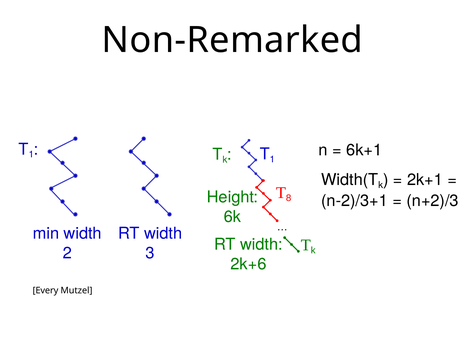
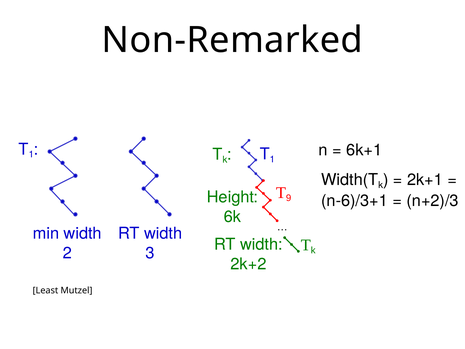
8: 8 -> 9 (289, 198)
n-2)/3+1: n-2)/3+1 -> n-6)/3+1 (355, 201)
2k+6: 2k+6 -> 2k+2 (249, 264)
Every: Every -> Least (45, 290)
